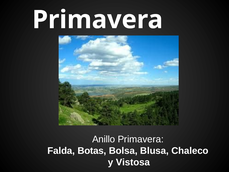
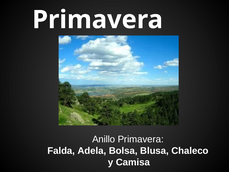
Botas: Botas -> Adela (92, 151)
Vistosa: Vistosa -> Camisa (133, 162)
